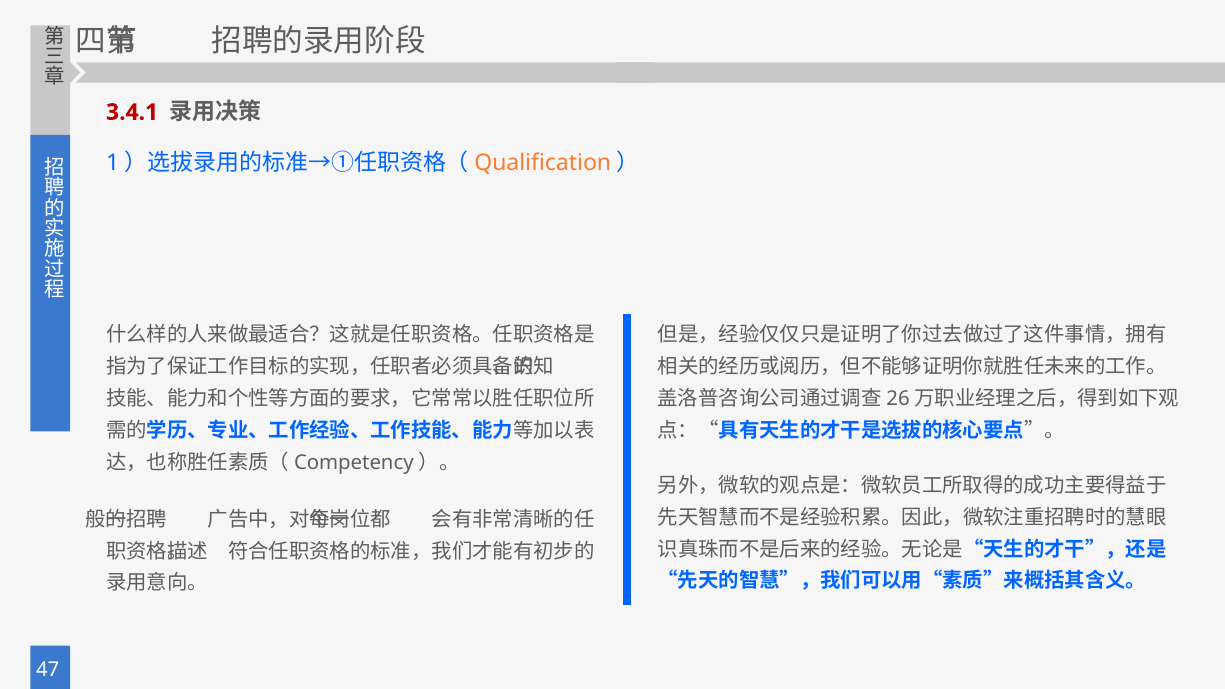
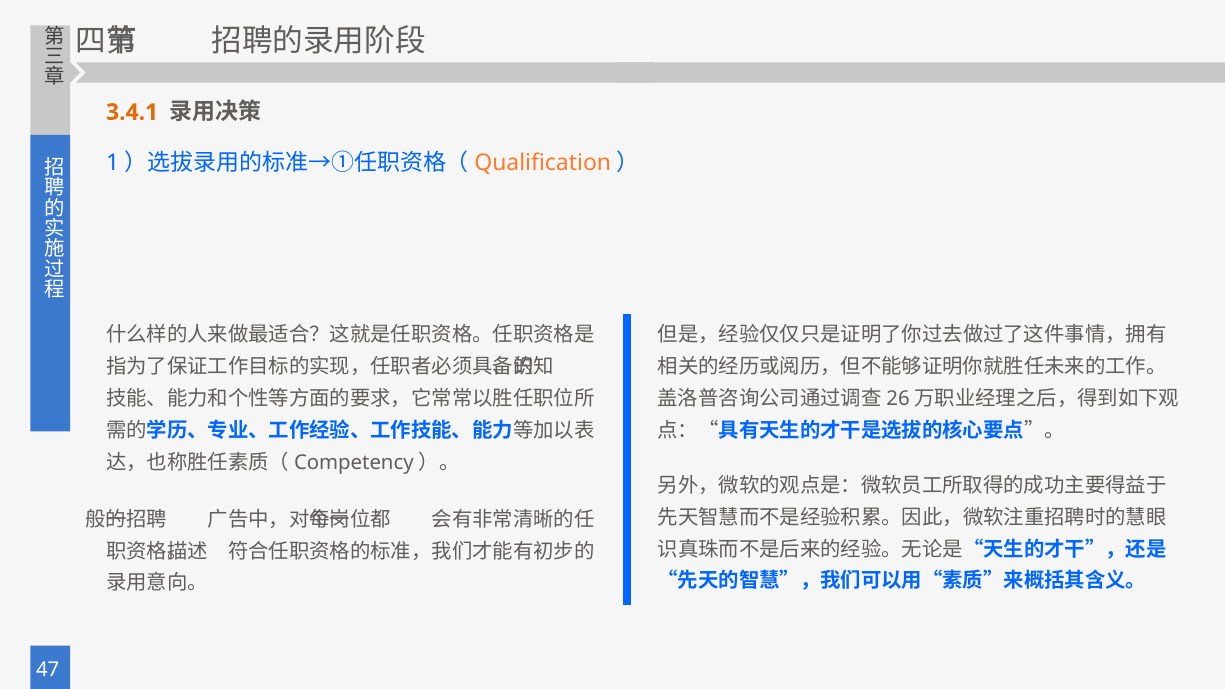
3.4.1 colour: red -> orange (132, 112)
